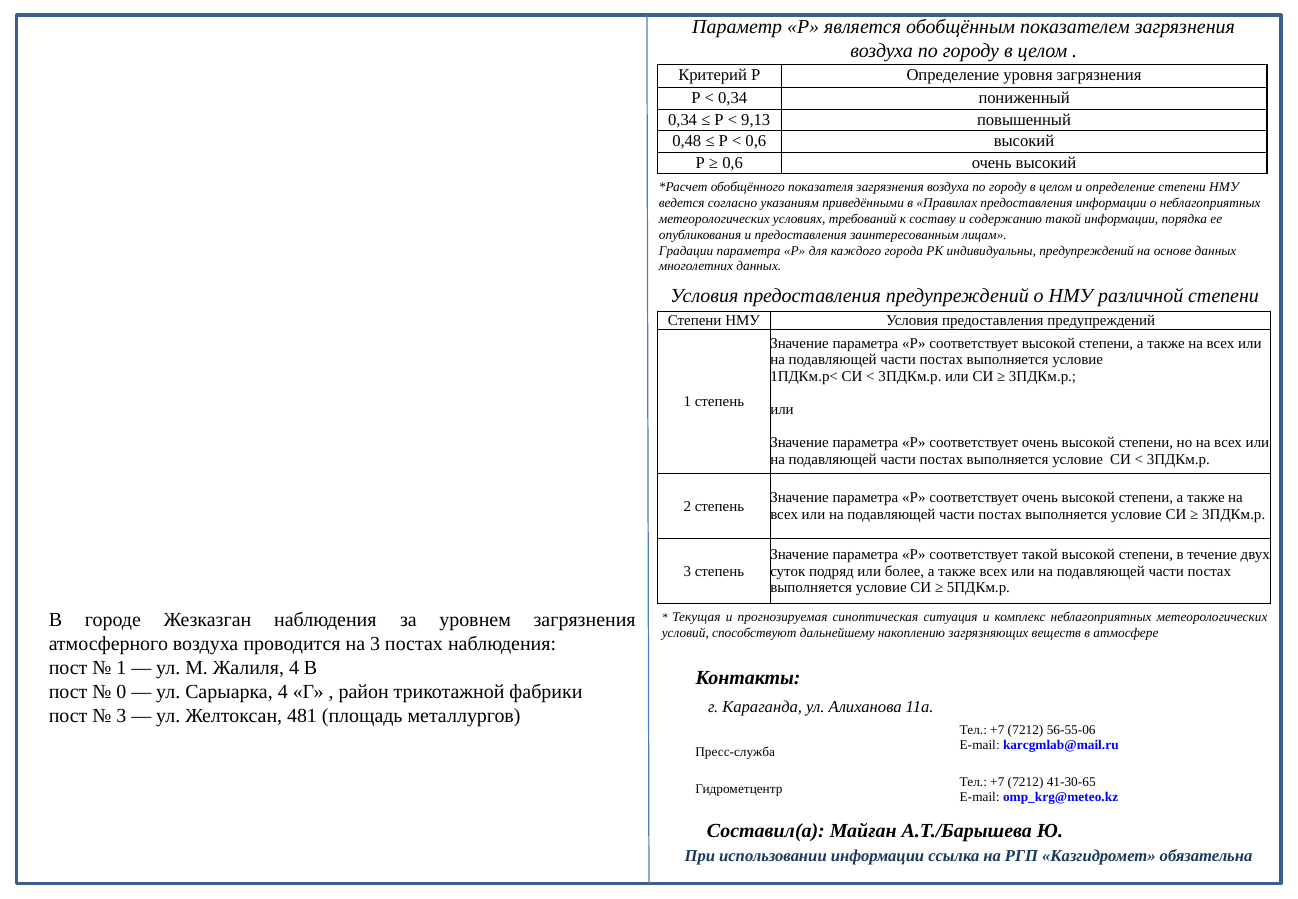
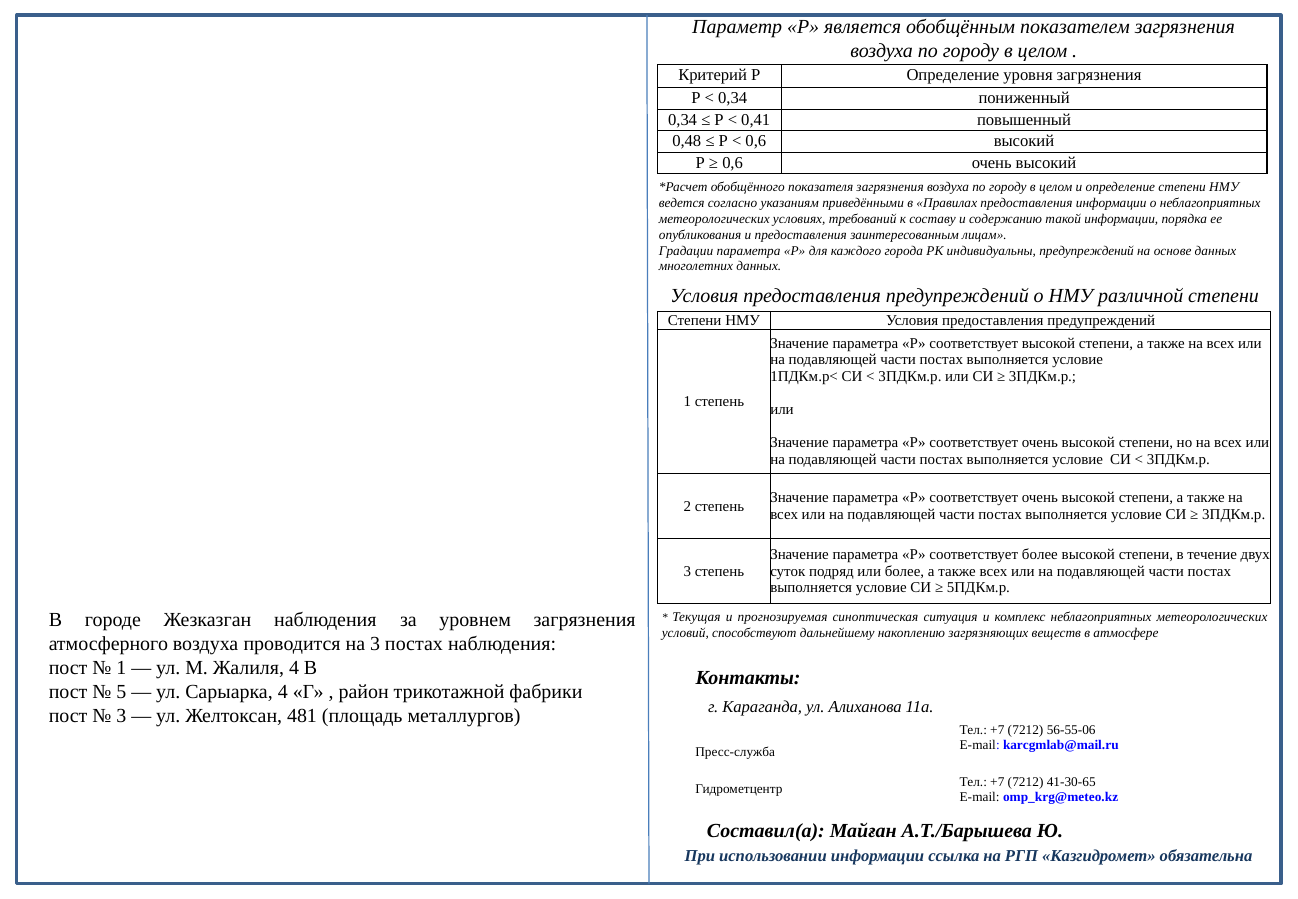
9,13: 9,13 -> 0,41 (756, 120)
соответствует такой: такой -> более (1040, 554)
0: 0 -> 5 (121, 691)
